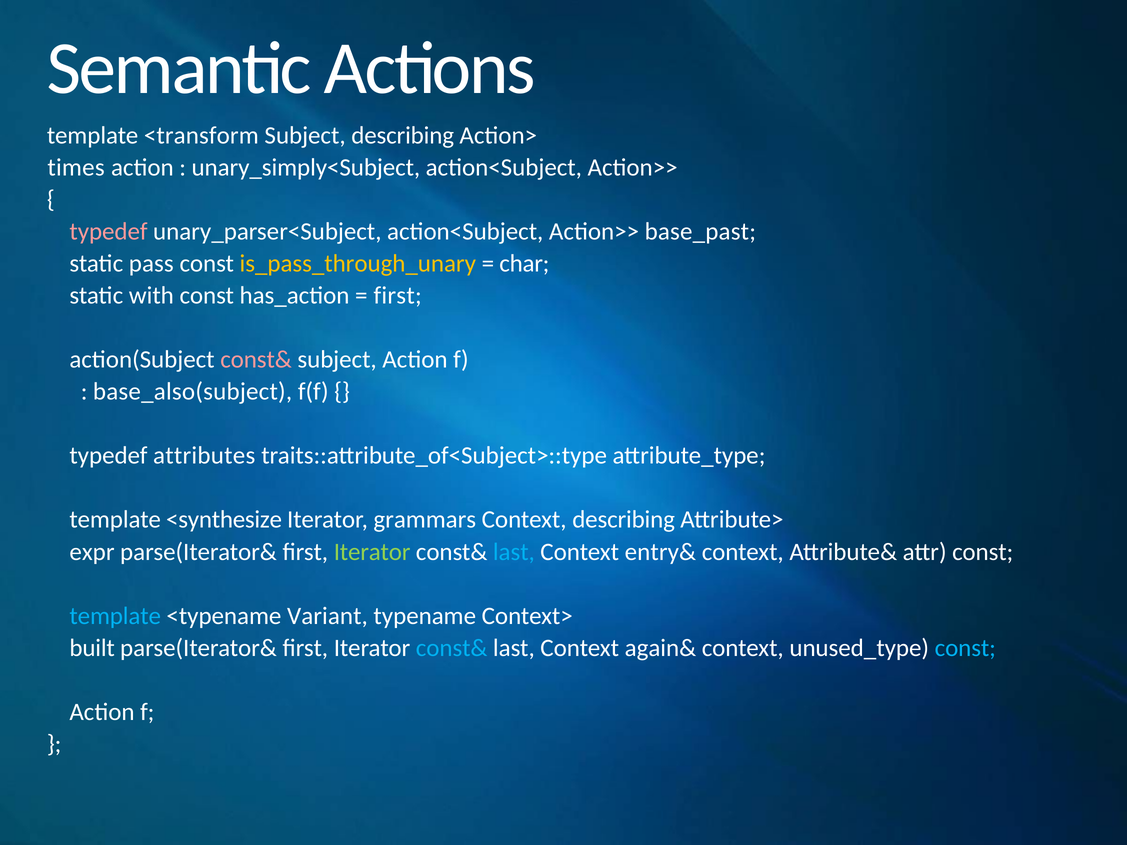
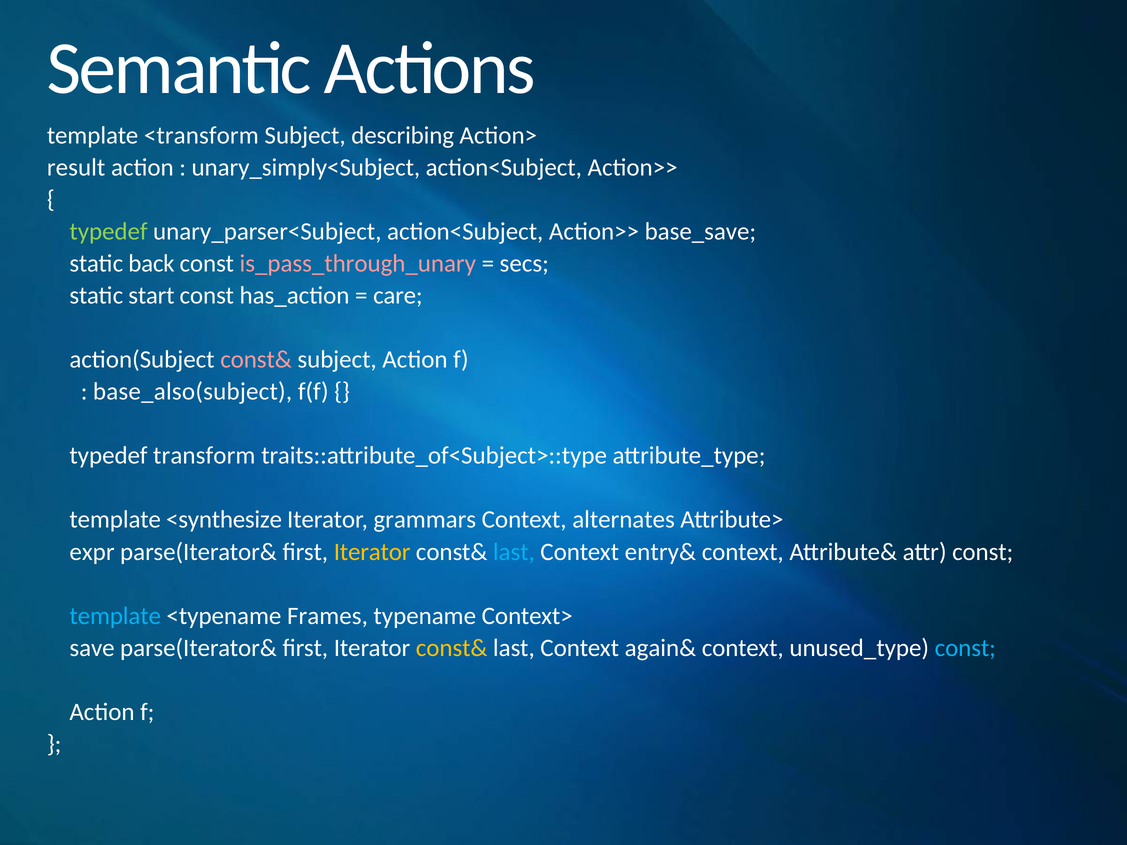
times: times -> result (76, 167)
typedef colour: pink -> light green (109, 232)
base_past: base_past -> base_save (700, 232)
pass: pass -> back (151, 264)
is_pass_through_unary colour: yellow -> pink (358, 264)
char: char -> secs (524, 264)
with: with -> start (151, 296)
first: first -> care (398, 296)
attributes: attributes -> transform (204, 456)
Context describing: describing -> alternates (624, 520)
Iterator colour: light green -> yellow (372, 552)
Variant: Variant -> Frames (327, 616)
built: built -> save (92, 648)
const& colour: light blue -> yellow (452, 648)
